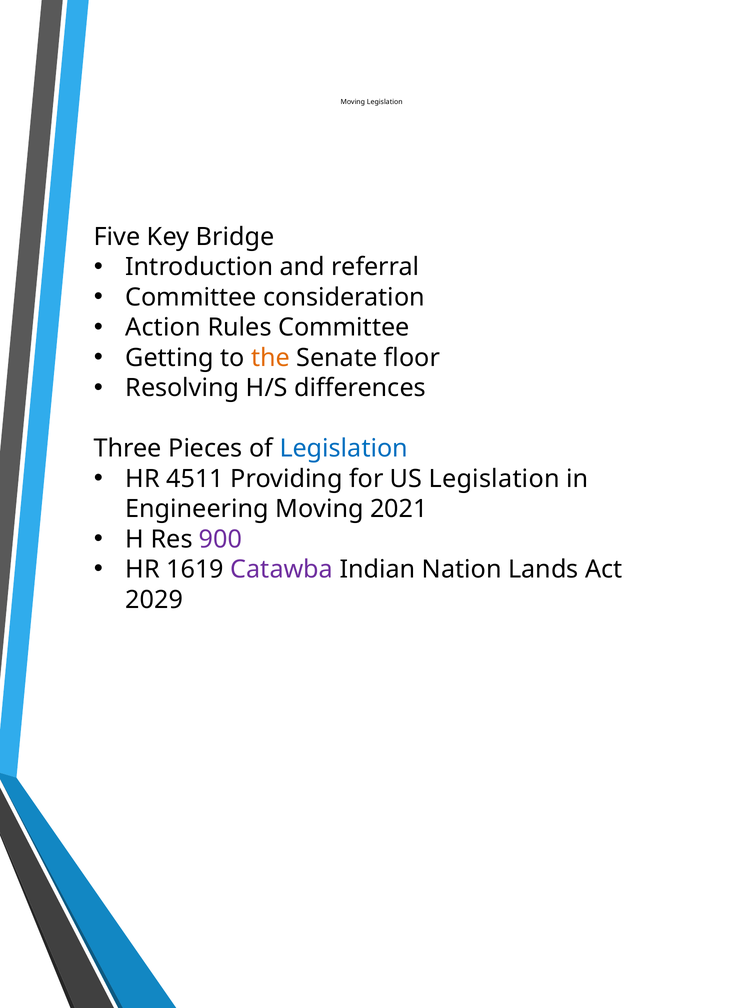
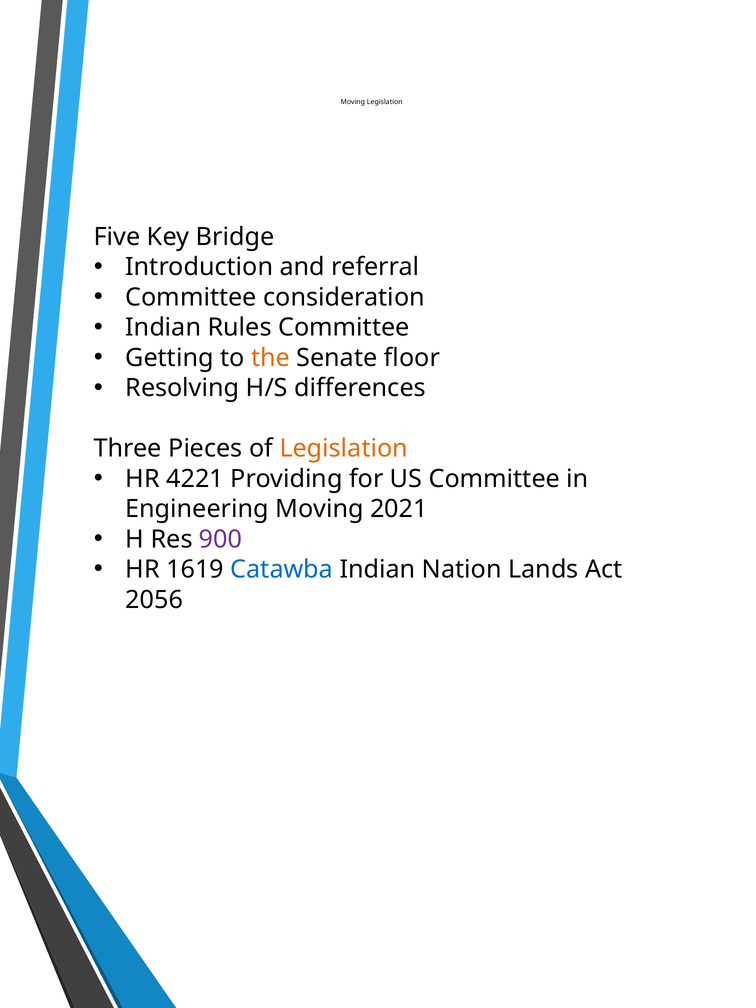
Action: Action -> Indian (163, 328)
Legislation colour: blue -> orange (344, 449)
4511: 4511 -> 4221 (195, 479)
US Legislation: Legislation -> Committee (494, 479)
Catawba colour: purple -> blue (282, 569)
2029: 2029 -> 2056 (154, 600)
